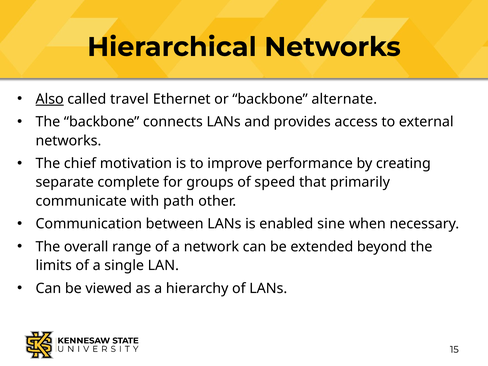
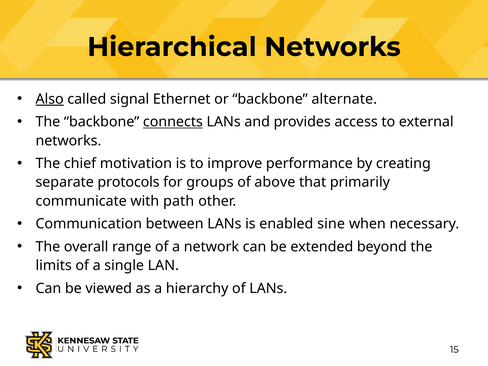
travel: travel -> signal (130, 99)
connects underline: none -> present (173, 122)
complete: complete -> protocols (129, 182)
speed: speed -> above (275, 182)
